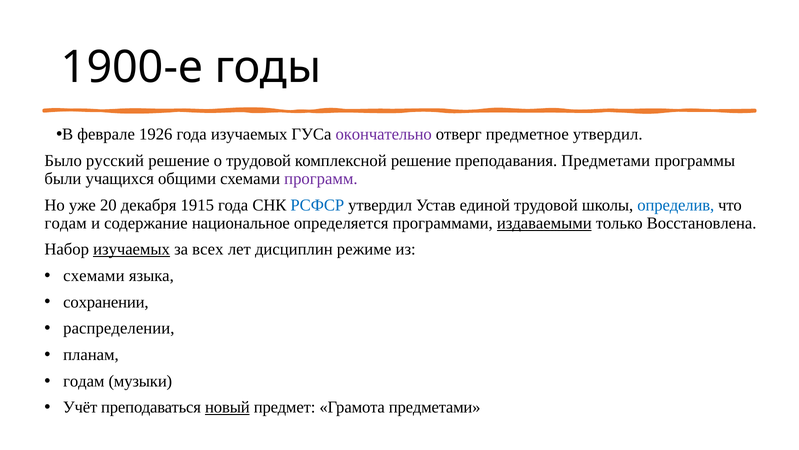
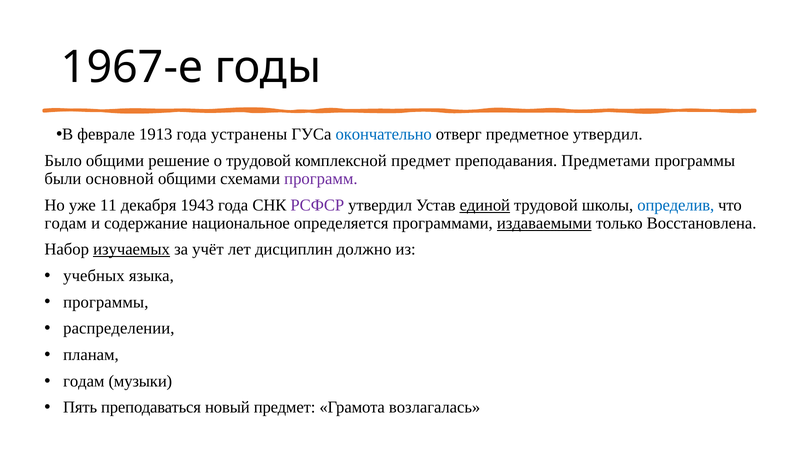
1900-е: 1900-е -> 1967-е (132, 67)
1926: 1926 -> 1913 (156, 134)
года изучаемых: изучаемых -> устранены (249, 134)
окончательно colour: purple -> blue (384, 134)
Было русский: русский -> общими (115, 161)
комплексной решение: решение -> предмет (421, 161)
учащихся: учащихся -> основной (120, 179)
20: 20 -> 11 (108, 205)
1915: 1915 -> 1943 (197, 205)
РСФСР colour: blue -> purple (317, 205)
единой underline: none -> present (485, 205)
всех: всех -> учёт (208, 249)
режиме: режиме -> должно (364, 249)
схемами: схемами -> учебных (94, 275)
сохранении: сохранении -> программы (106, 302)
Учёт: Учёт -> Пять (80, 407)
новый underline: present -> none (227, 407)
Грамота предметами: предметами -> возлагалась (435, 407)
